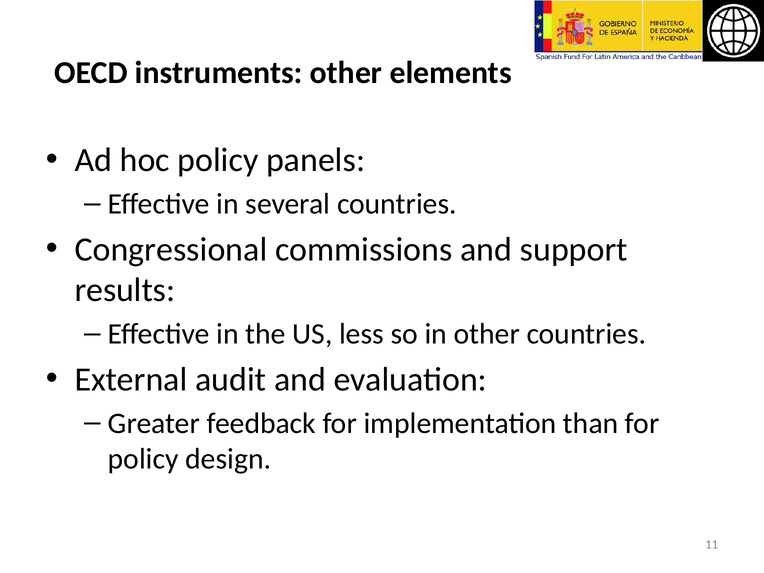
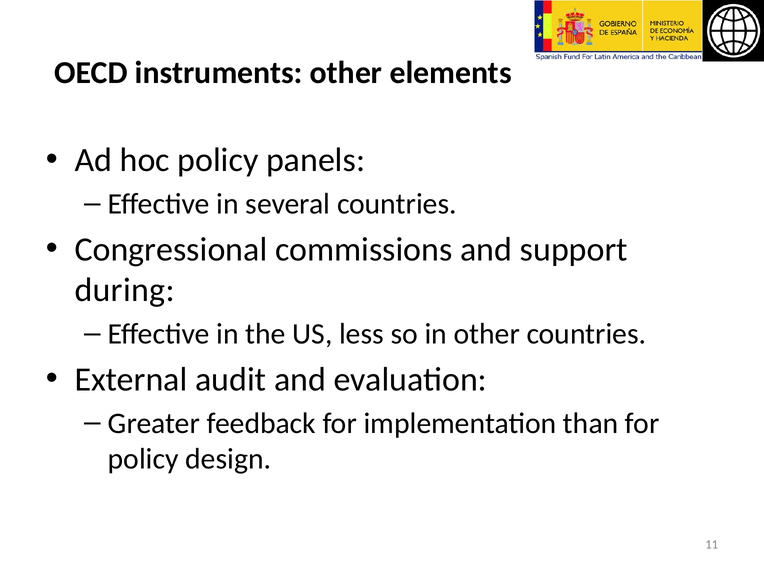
results: results -> during (125, 290)
